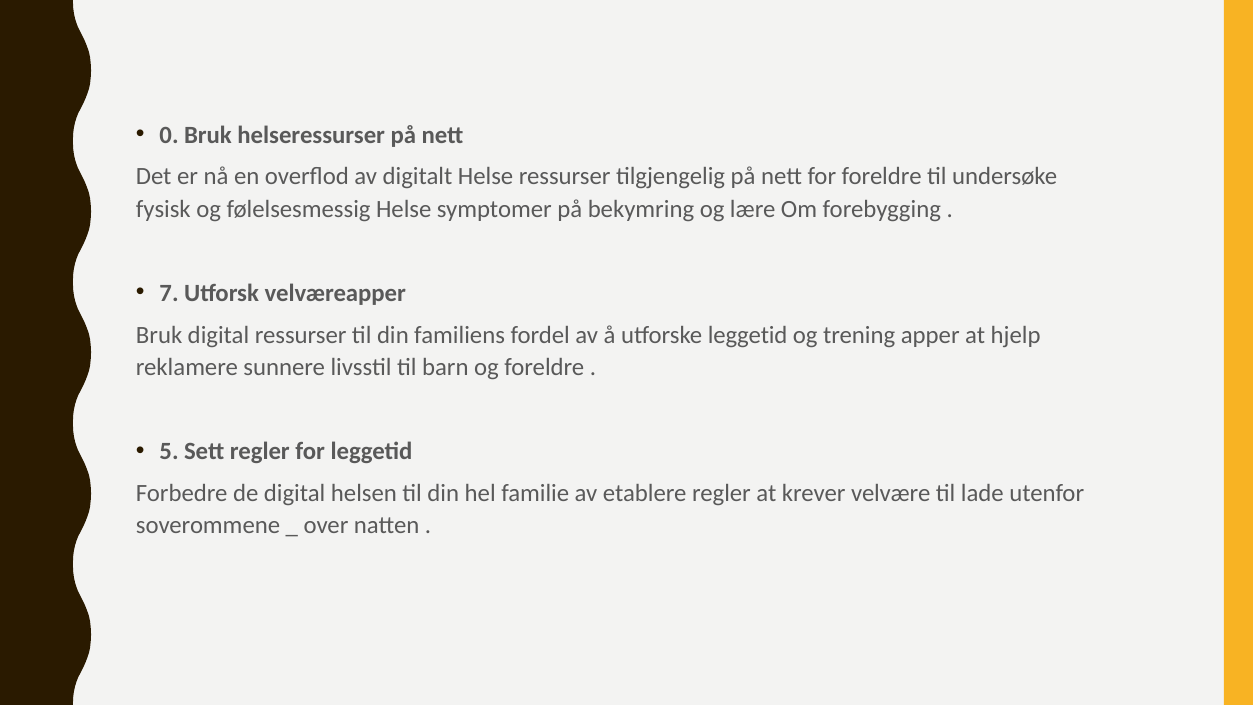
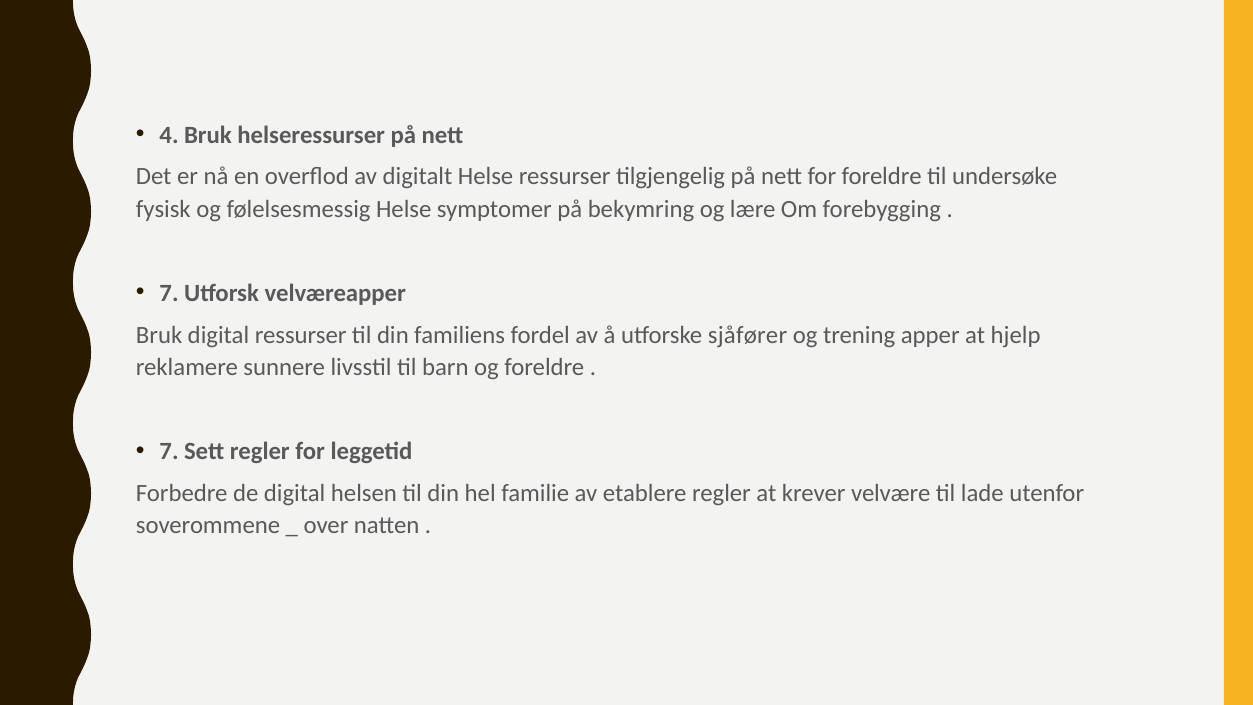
0: 0 -> 4 (169, 135)
utforske leggetid: leggetid -> sjåfører (748, 335)
5: 5 -> 7 (169, 451)
